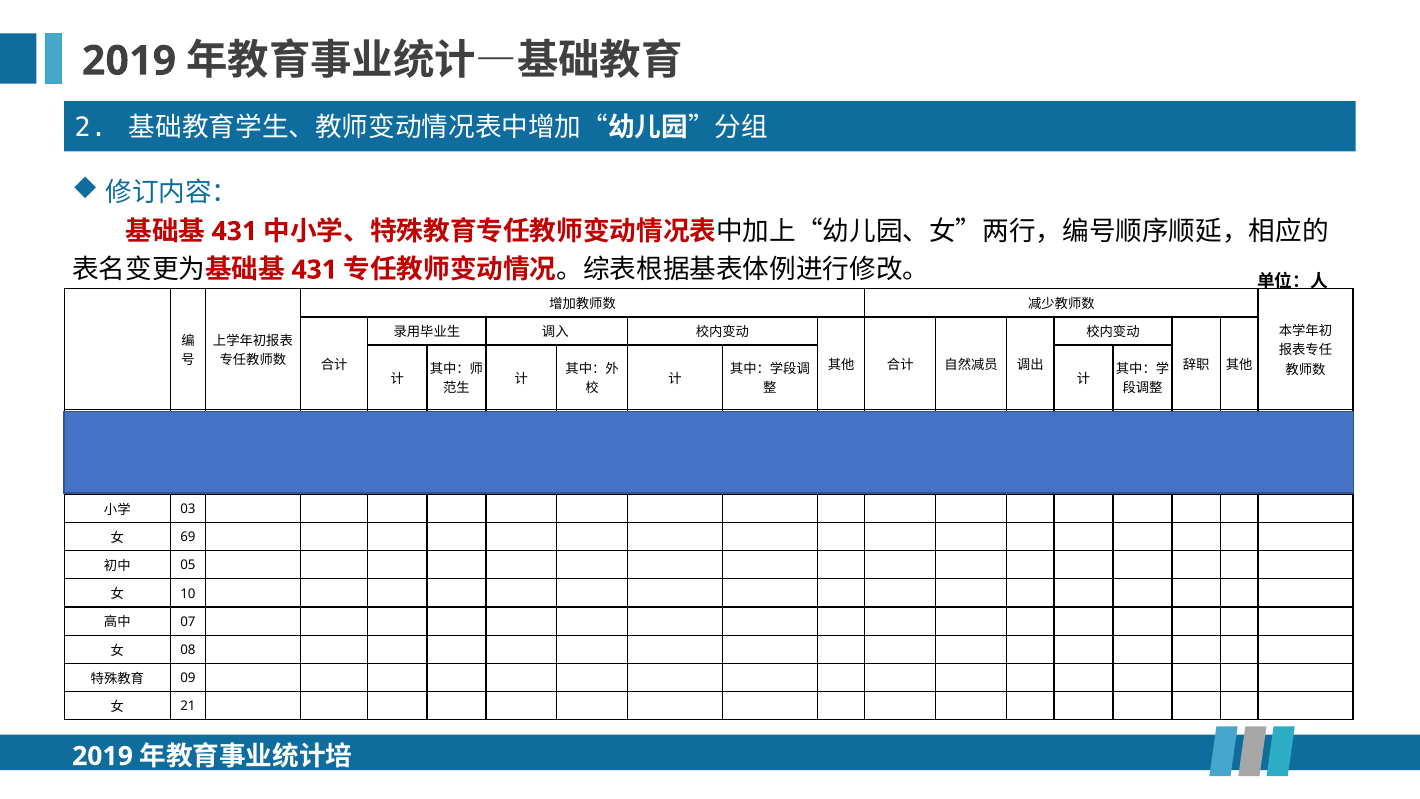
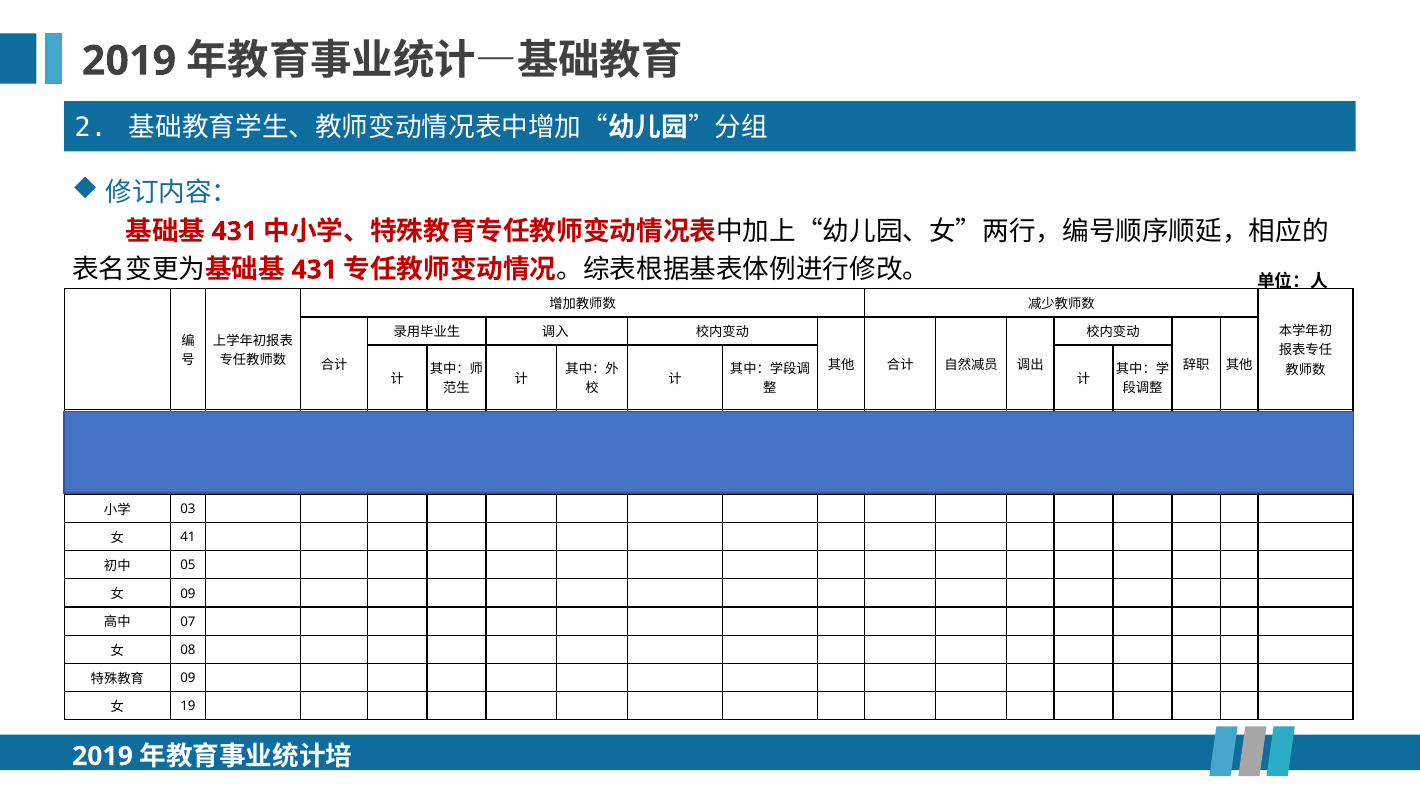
69: 69 -> 41 (188, 537)
10: 10 -> 09 (188, 593)
21: 21 -> 19 (188, 706)
